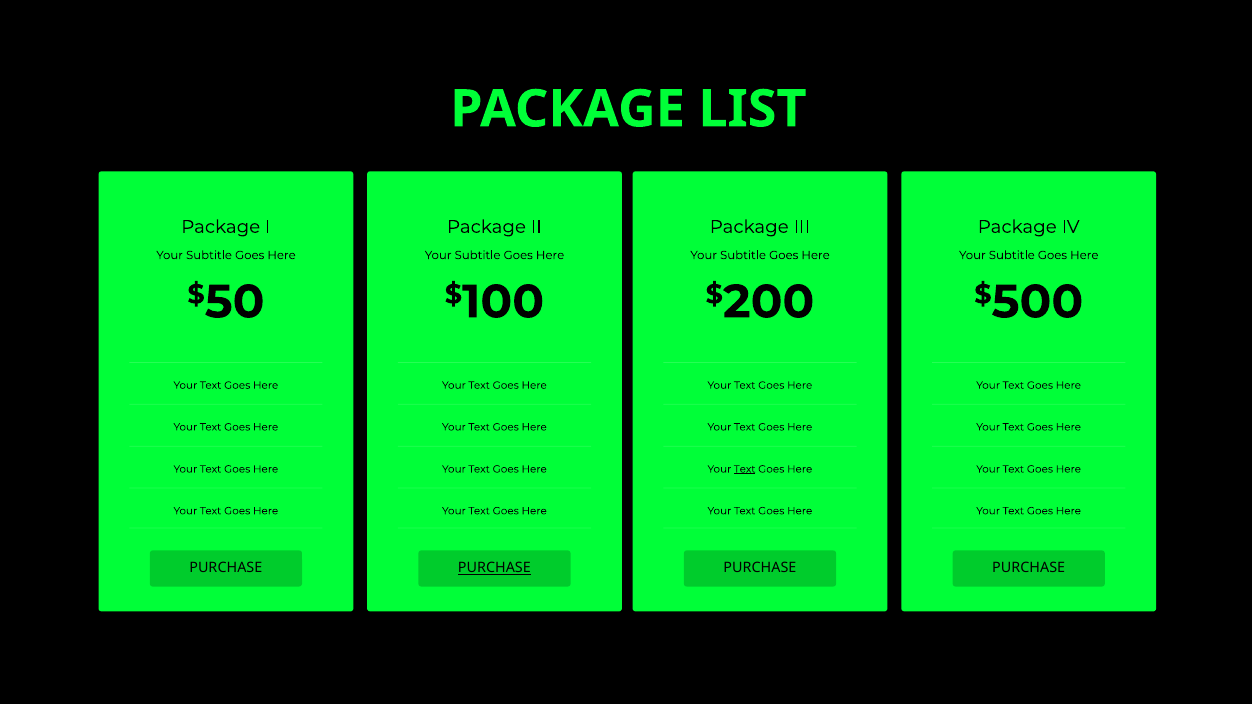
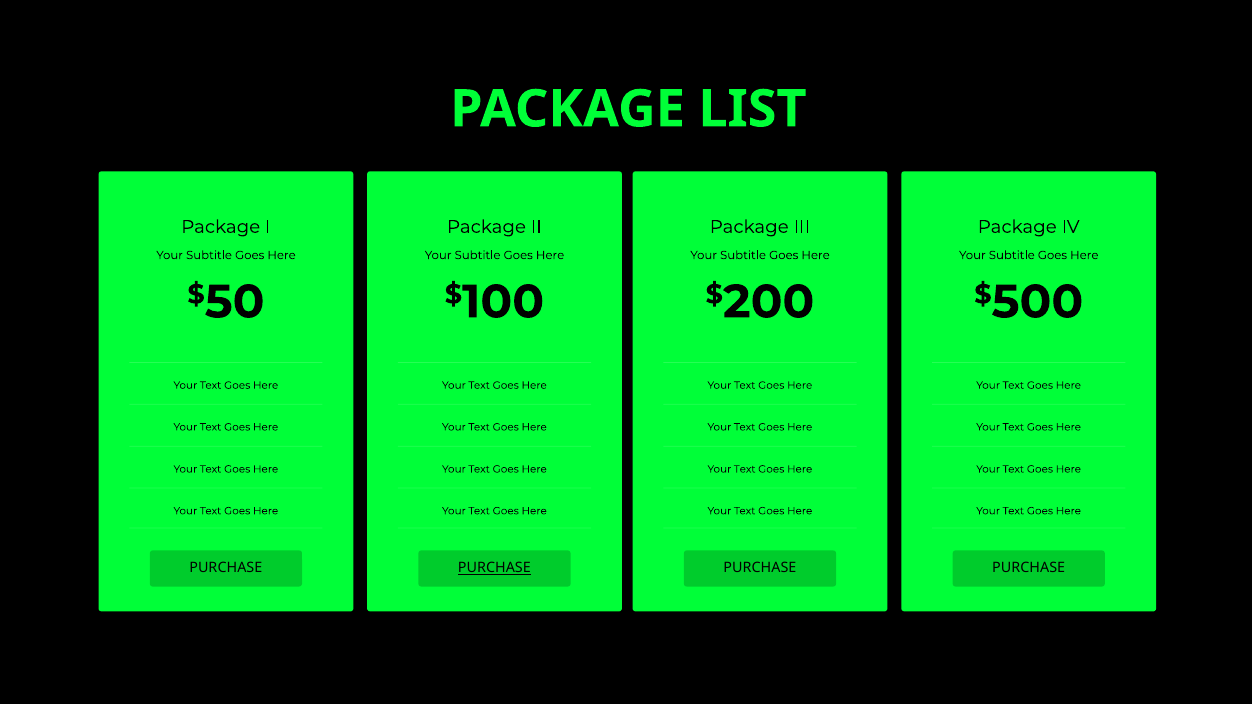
Text underline: present -> none (745, 469)
